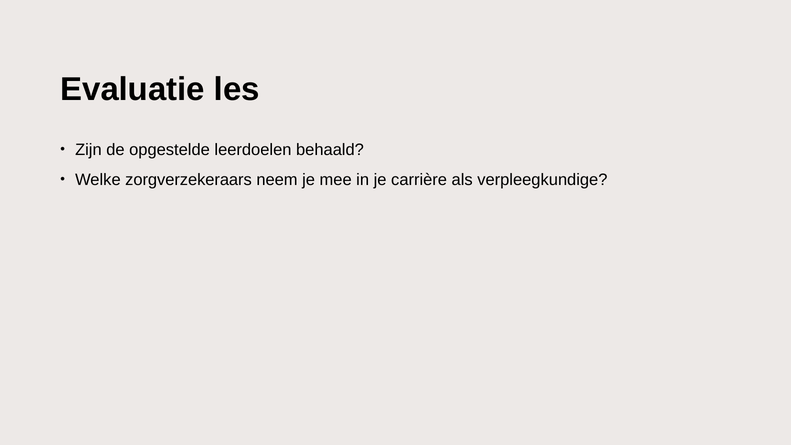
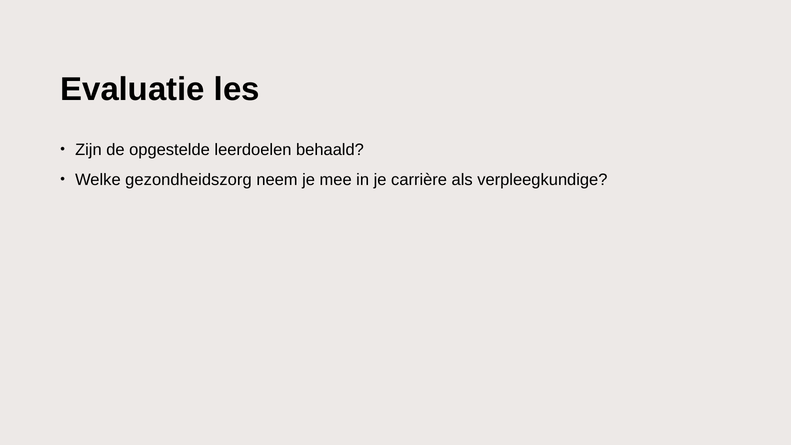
zorgverzekeraars: zorgverzekeraars -> gezondheidszorg (188, 180)
